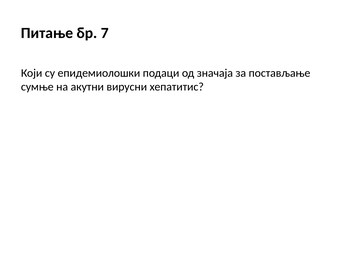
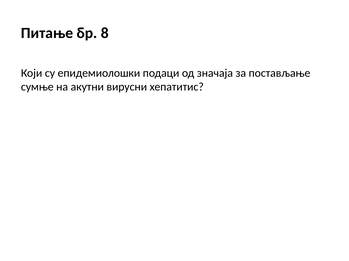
7: 7 -> 8 (105, 33)
